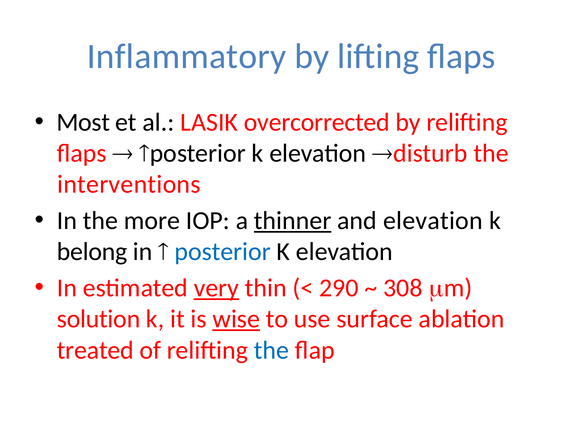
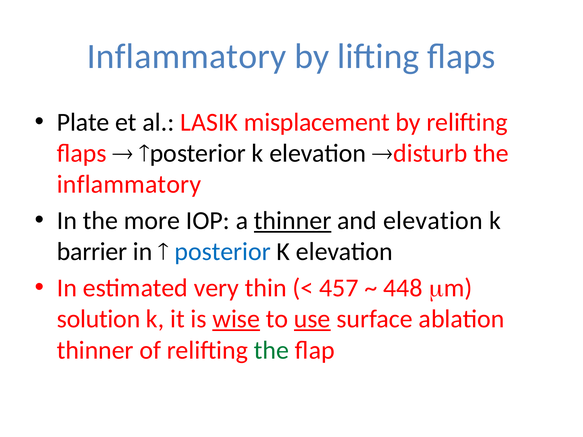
Most: Most -> Plate (83, 122)
overcorrected: overcorrected -> misplacement (317, 122)
interventions: interventions -> inflammatory (129, 185)
belong: belong -> barrier (92, 252)
very underline: present -> none (216, 288)
290: 290 -> 457 (339, 288)
308: 308 -> 448 (403, 288)
use underline: none -> present (312, 319)
treated: treated -> thinner (95, 350)
the colour: blue -> green (272, 350)
